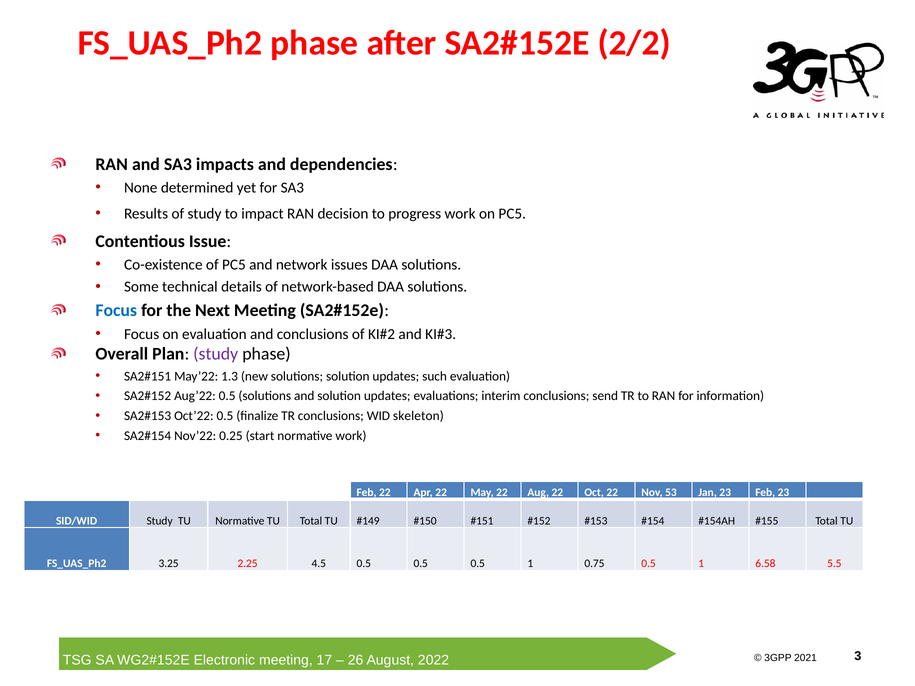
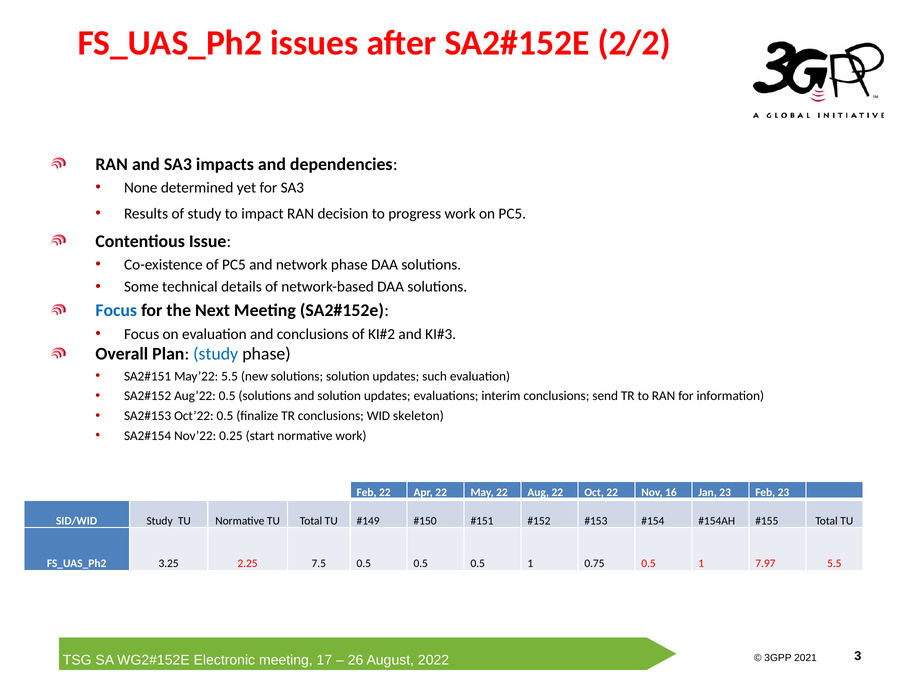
FS_UAS_Ph2 phase: phase -> issues (314, 43)
network issues: issues -> phase (349, 265)
study colour: purple -> blue (216, 354)
May’22 1.3: 1.3 -> 5.5 (230, 376)
53: 53 -> 16 (671, 492)
4.5: 4.5 -> 7.5 (319, 564)
6.58: 6.58 -> 7.97 (765, 564)
